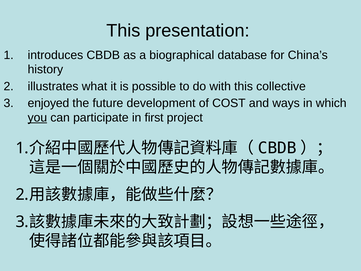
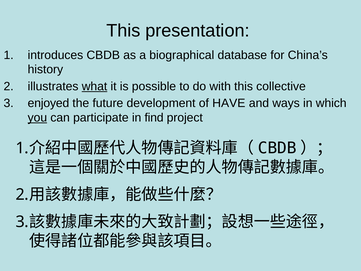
what underline: none -> present (95, 86)
COST: COST -> HAVE (229, 103)
first: first -> find (154, 118)
